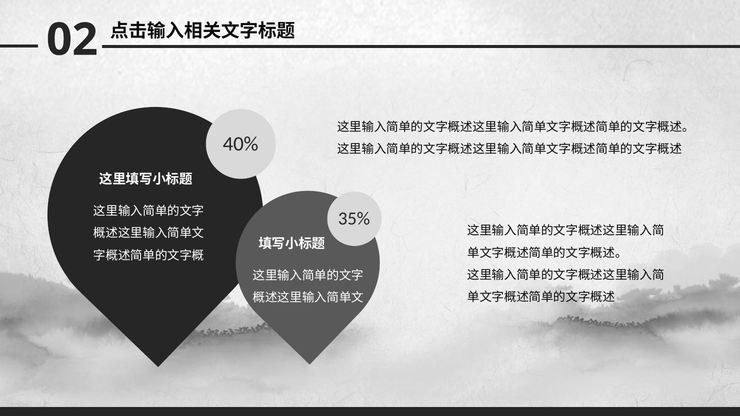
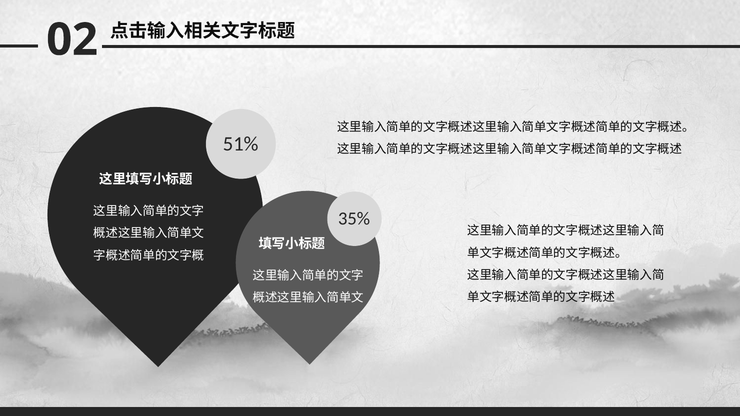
40%: 40% -> 51% (241, 144)
